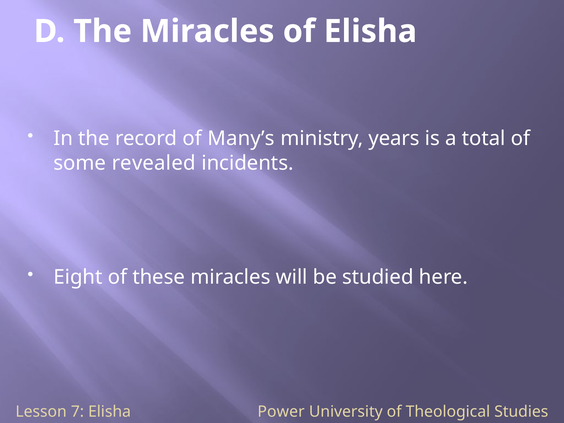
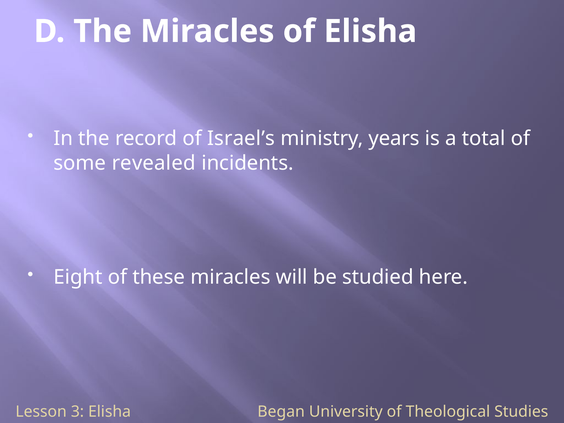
Many’s: Many’s -> Israel’s (241, 139)
7: 7 -> 3 (77, 412)
Power: Power -> Began (281, 412)
